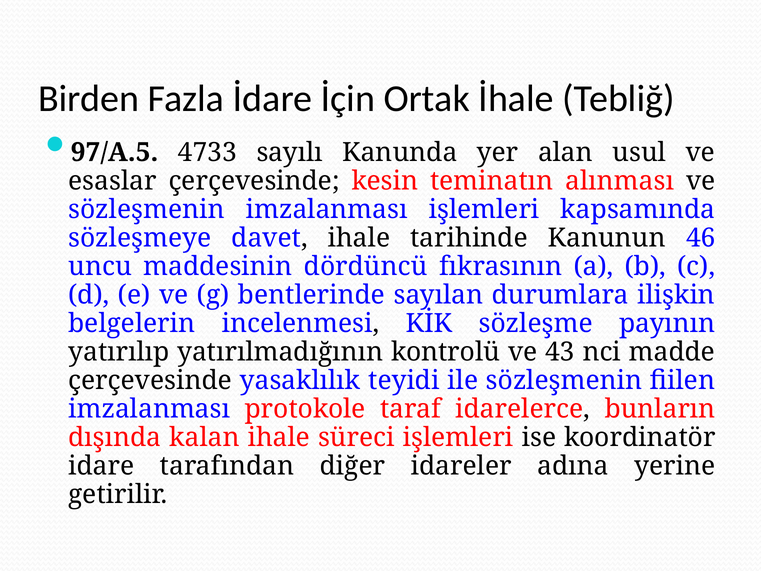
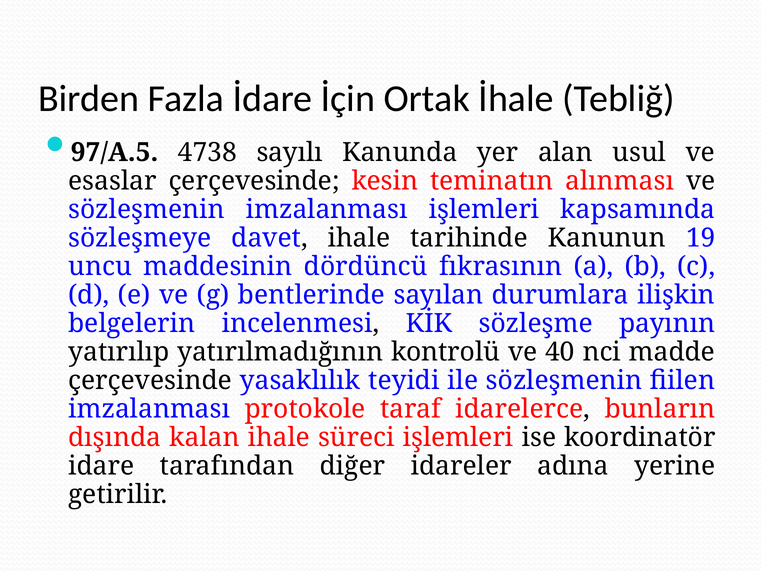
4733: 4733 -> 4738 (207, 152)
46: 46 -> 19 (701, 238)
43: 43 -> 40 (560, 352)
